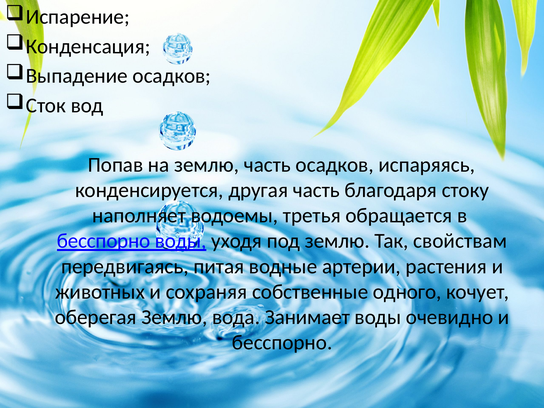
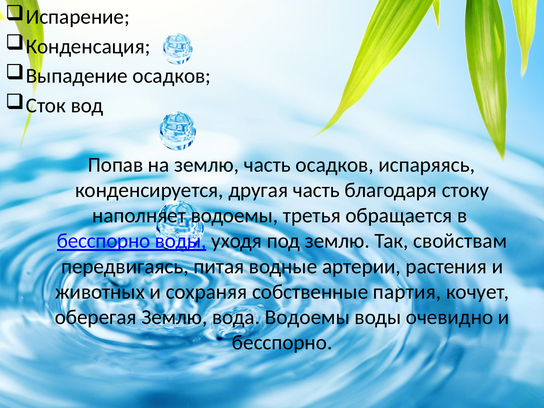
одного: одного -> партия (407, 292)
вода Занимает: Занимает -> Водоемы (307, 317)
